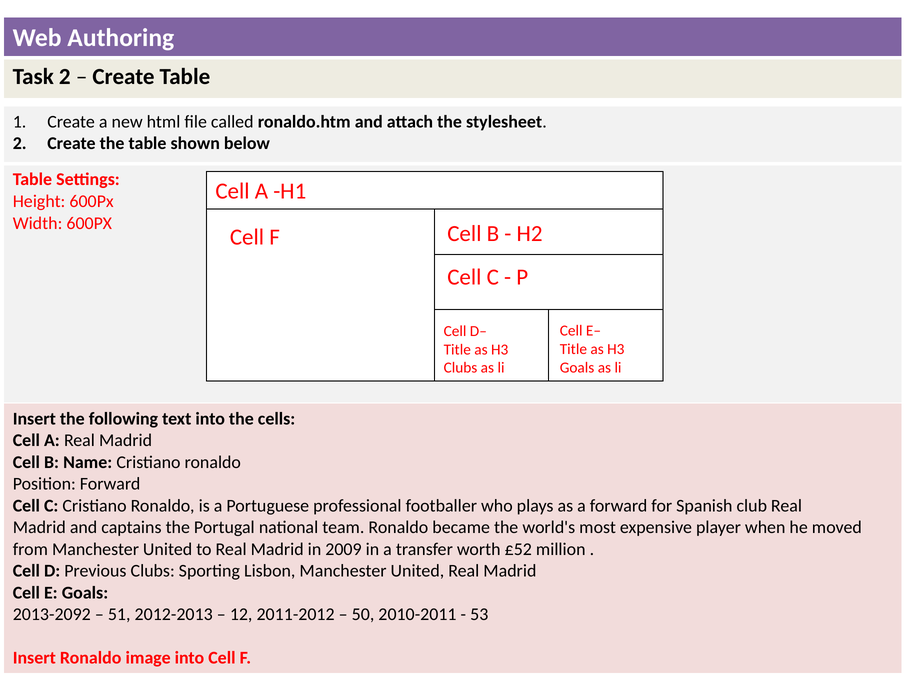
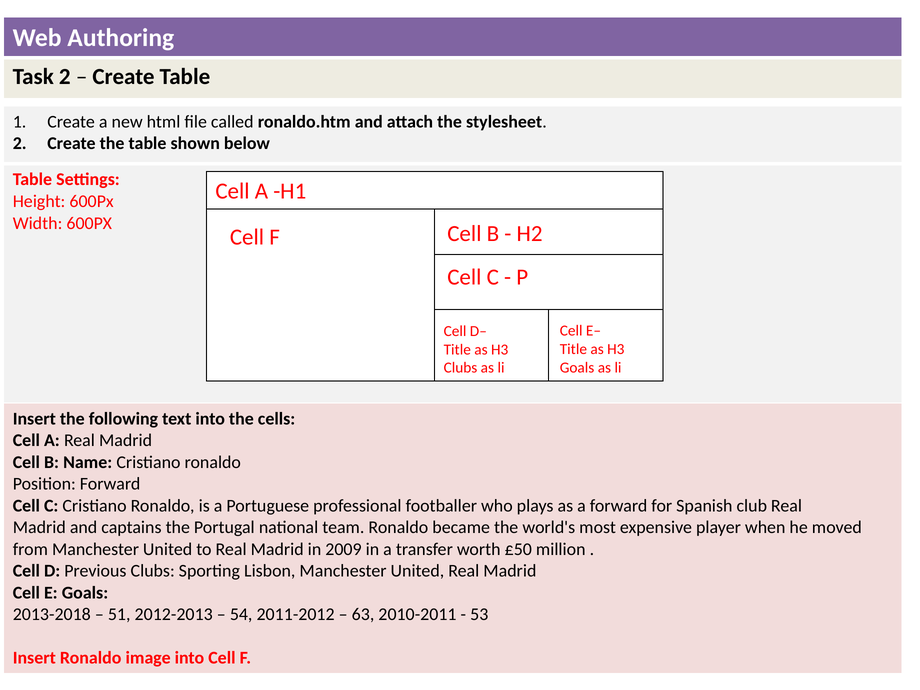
£52: £52 -> £50 (518, 549)
2013-2092: 2013-2092 -> 2013-2018 (52, 615)
12: 12 -> 54 (241, 615)
50: 50 -> 63 (363, 615)
